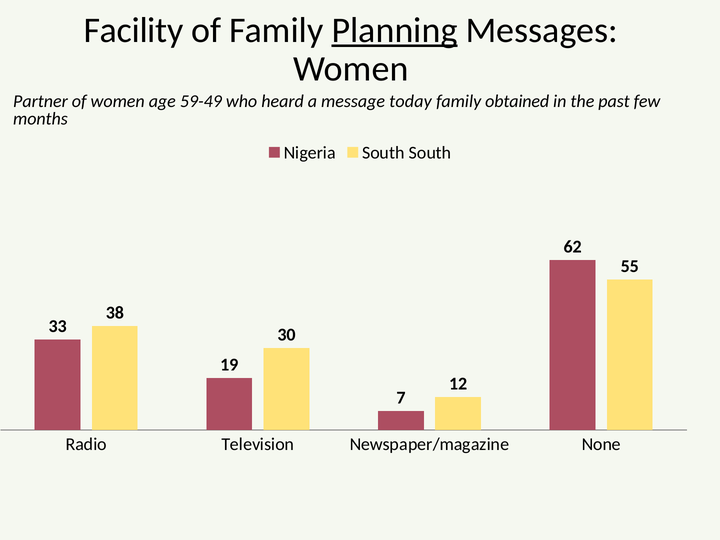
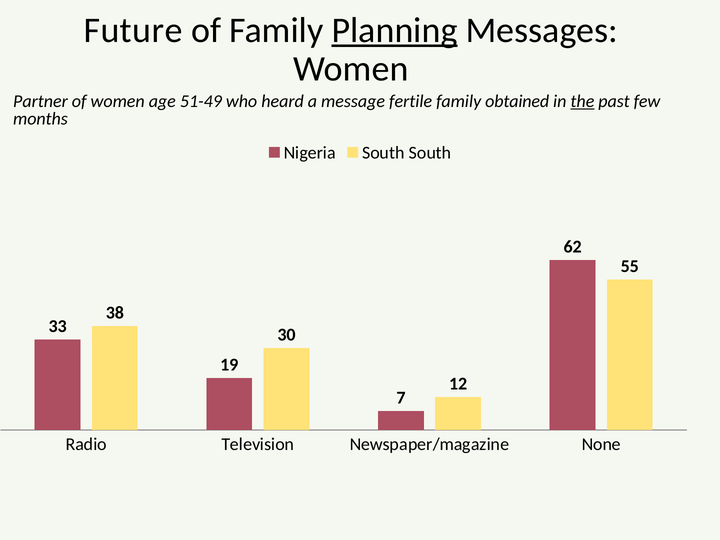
Facility: Facility -> Future (133, 30)
59-49: 59-49 -> 51-49 (201, 101)
today: today -> fertile (411, 101)
the underline: none -> present (582, 101)
